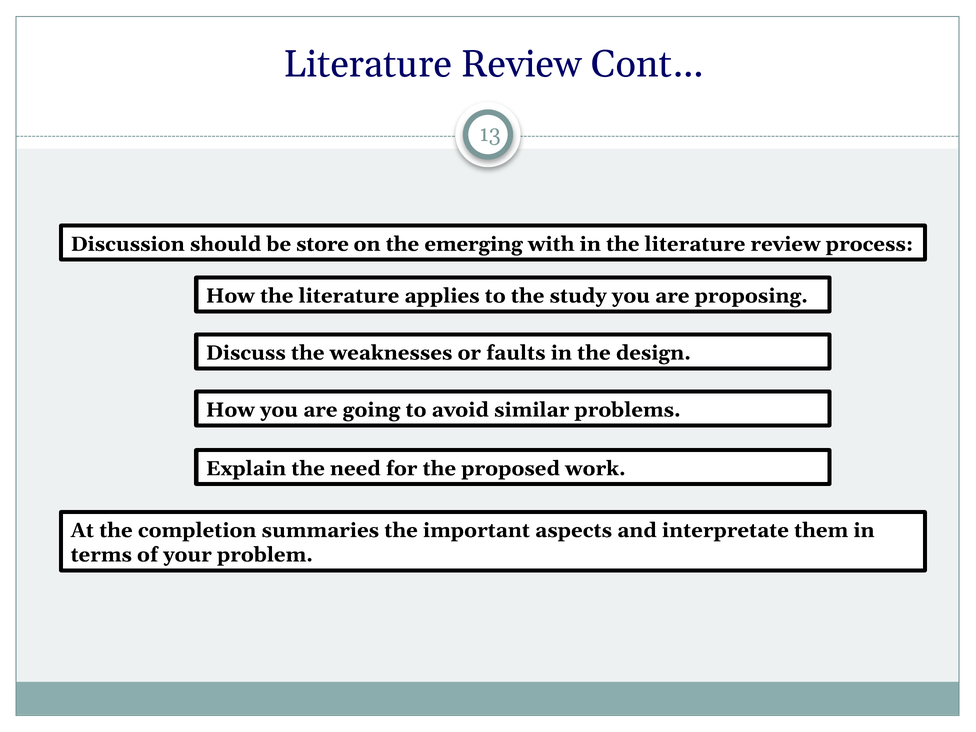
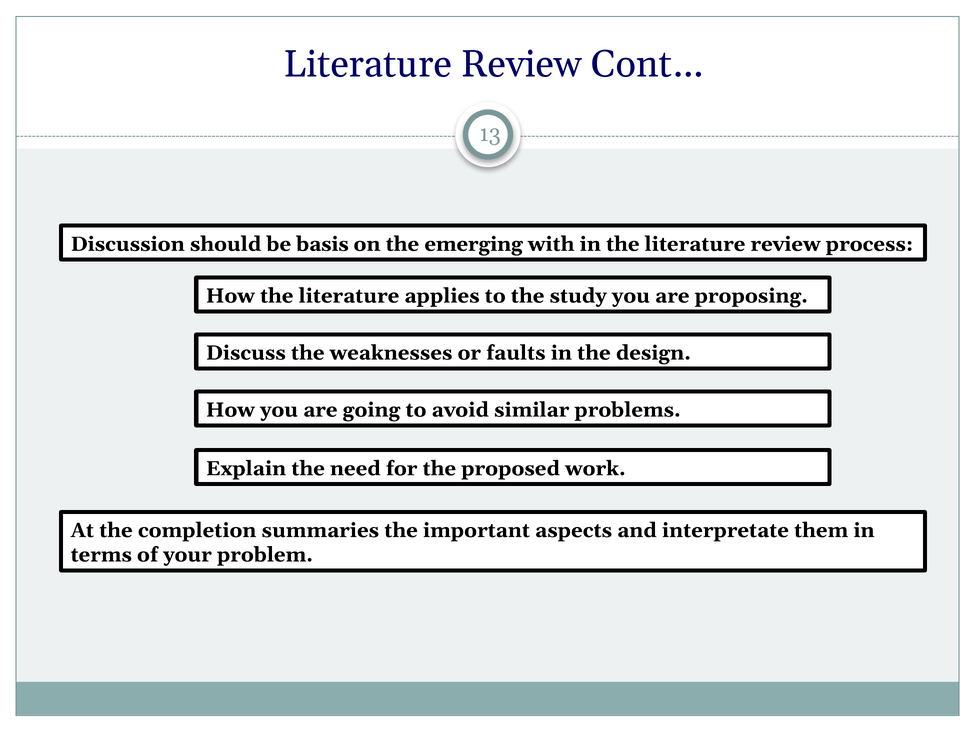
store: store -> basis (322, 244)
